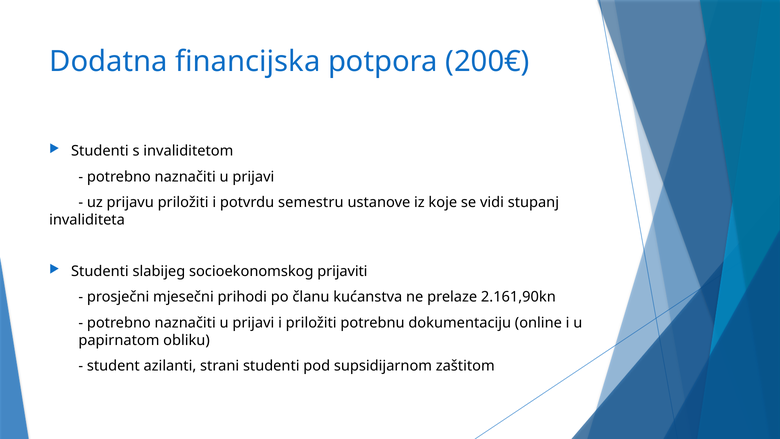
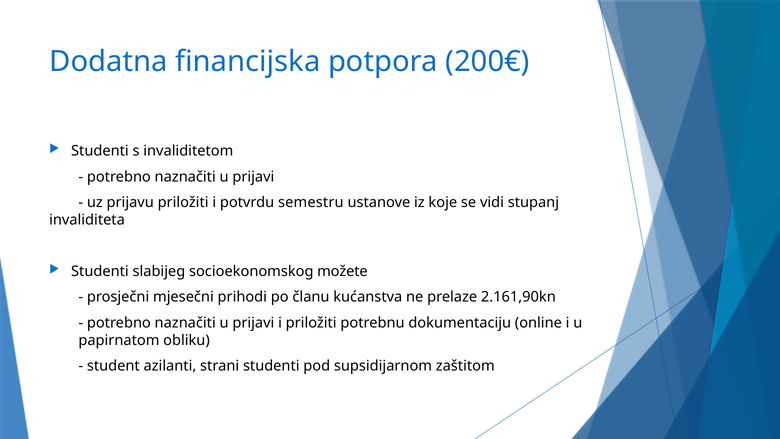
prijaviti: prijaviti -> možete (342, 271)
